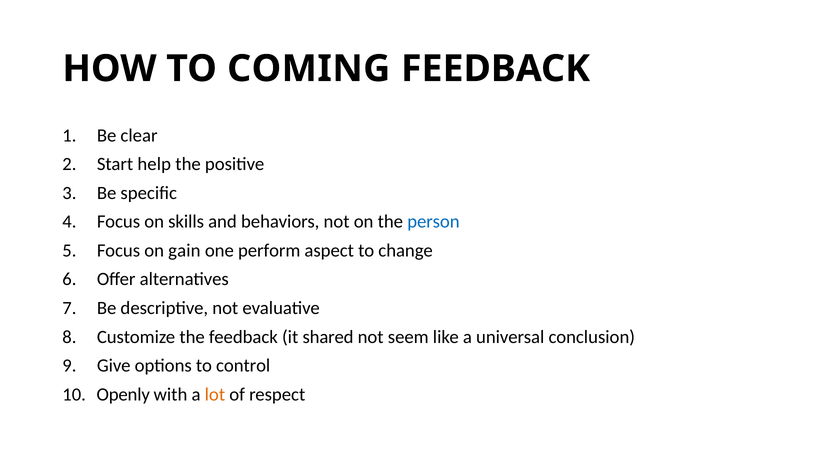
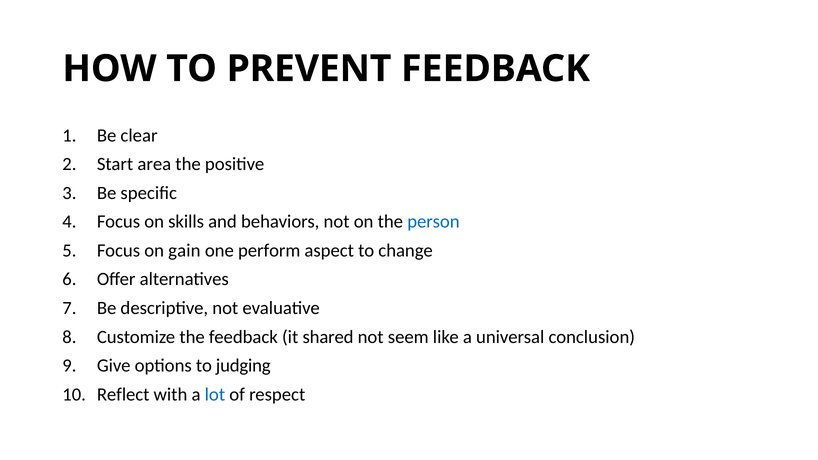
COMING: COMING -> PREVENT (309, 69)
help: help -> area (154, 164)
control: control -> judging (243, 366)
Openly: Openly -> Reflect (123, 394)
lot colour: orange -> blue (215, 394)
